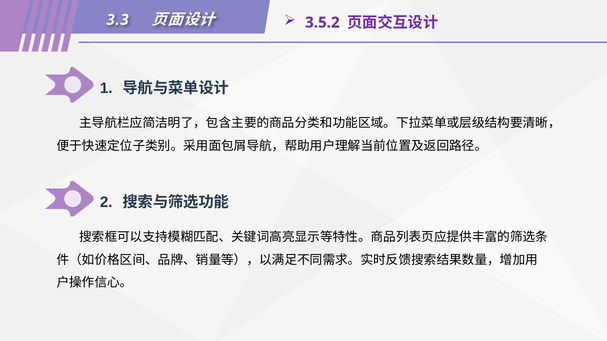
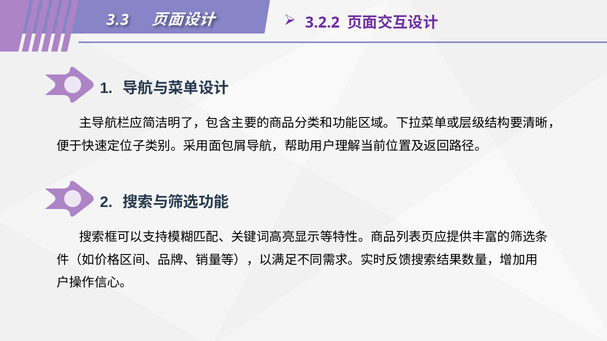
3.5.2: 3.5.2 -> 3.2.2 (322, 23)
